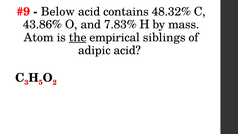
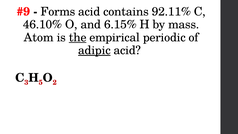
Below: Below -> Forms (58, 12)
48.32%: 48.32% -> 92.11% (171, 12)
43.86%: 43.86% -> 46.10% (43, 25)
7.83%: 7.83% -> 6.15% (120, 25)
siblings: siblings -> periodic (164, 37)
adipic underline: none -> present (94, 50)
